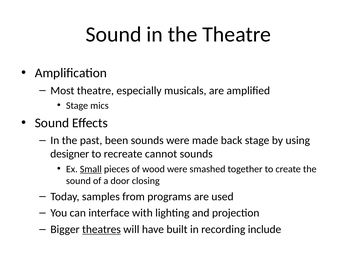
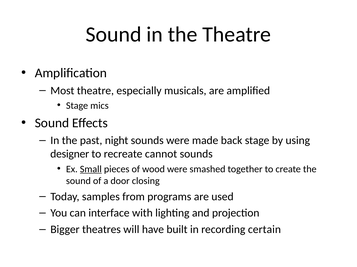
been: been -> night (117, 141)
theatres underline: present -> none (102, 230)
include: include -> certain (264, 230)
